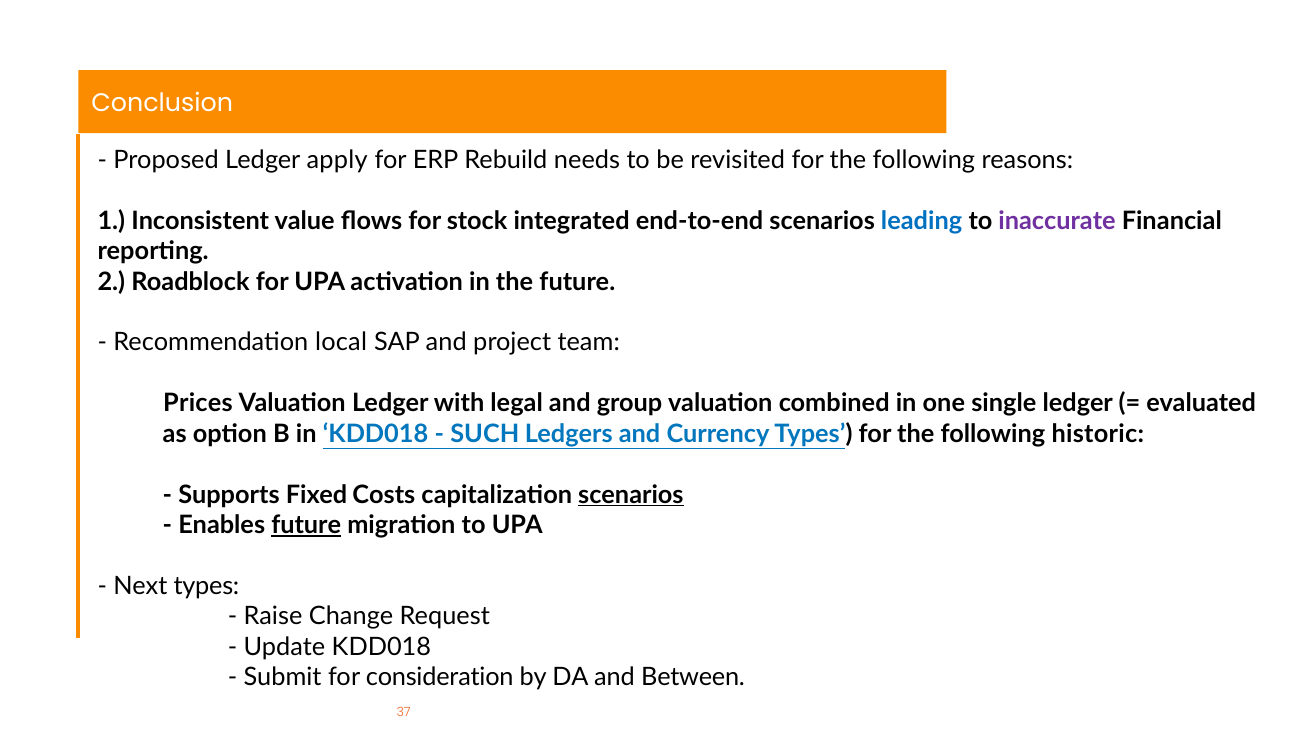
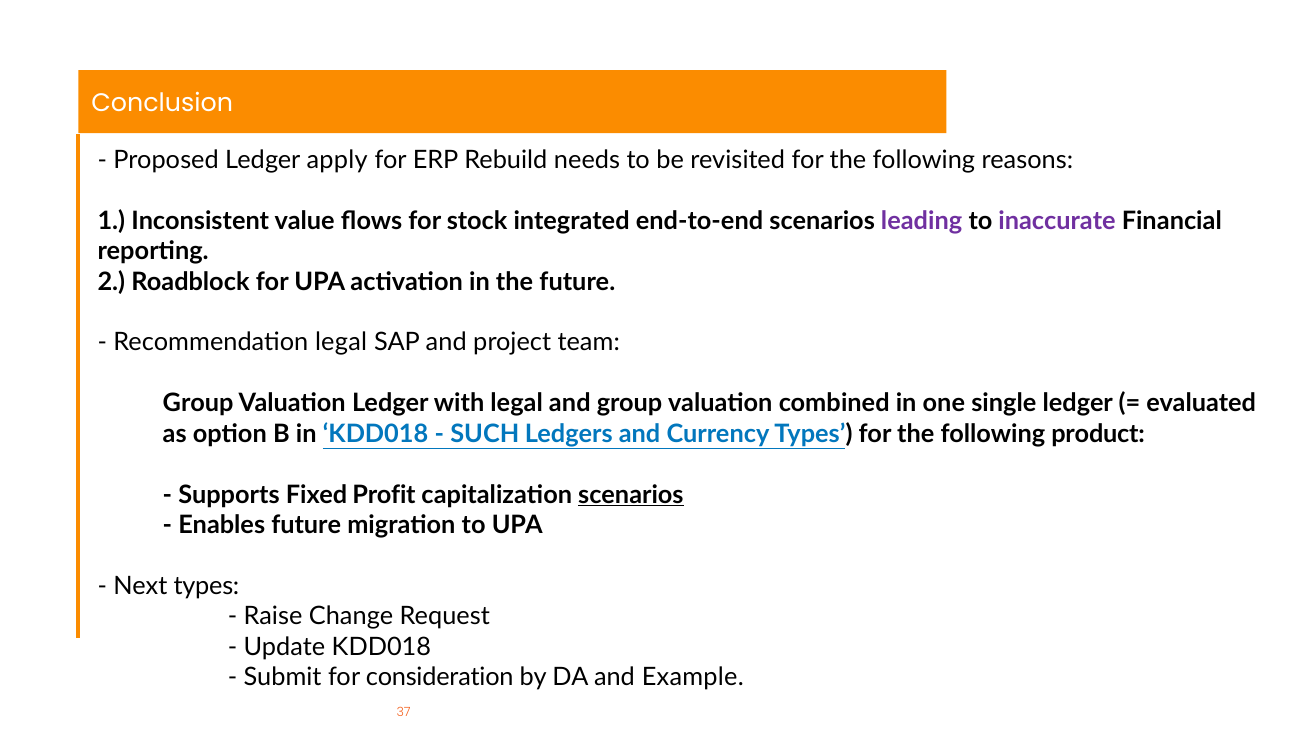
leading colour: blue -> purple (922, 221)
Recommendation local: local -> legal (341, 342)
Prices: Prices -> Group (198, 403)
historic: historic -> product (1098, 433)
Costs: Costs -> Profit (384, 494)
future underline: present -> none (306, 525)
Between: Between -> Example (693, 677)
